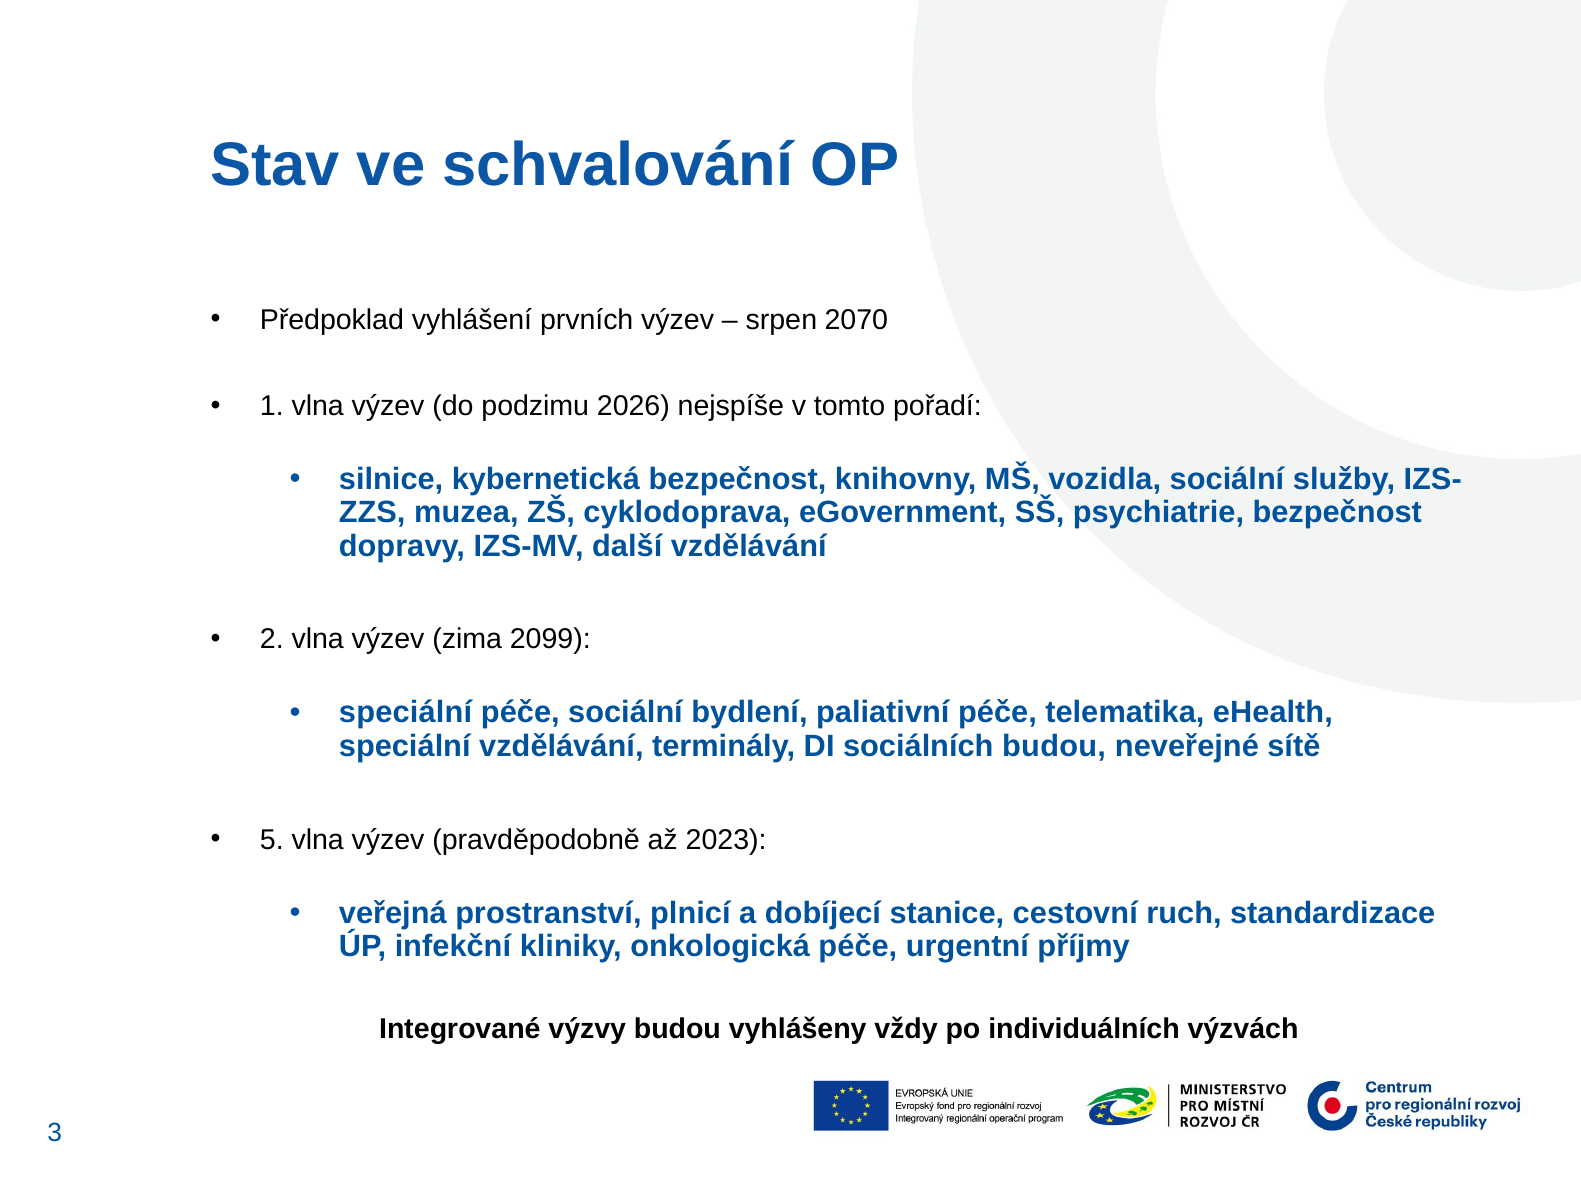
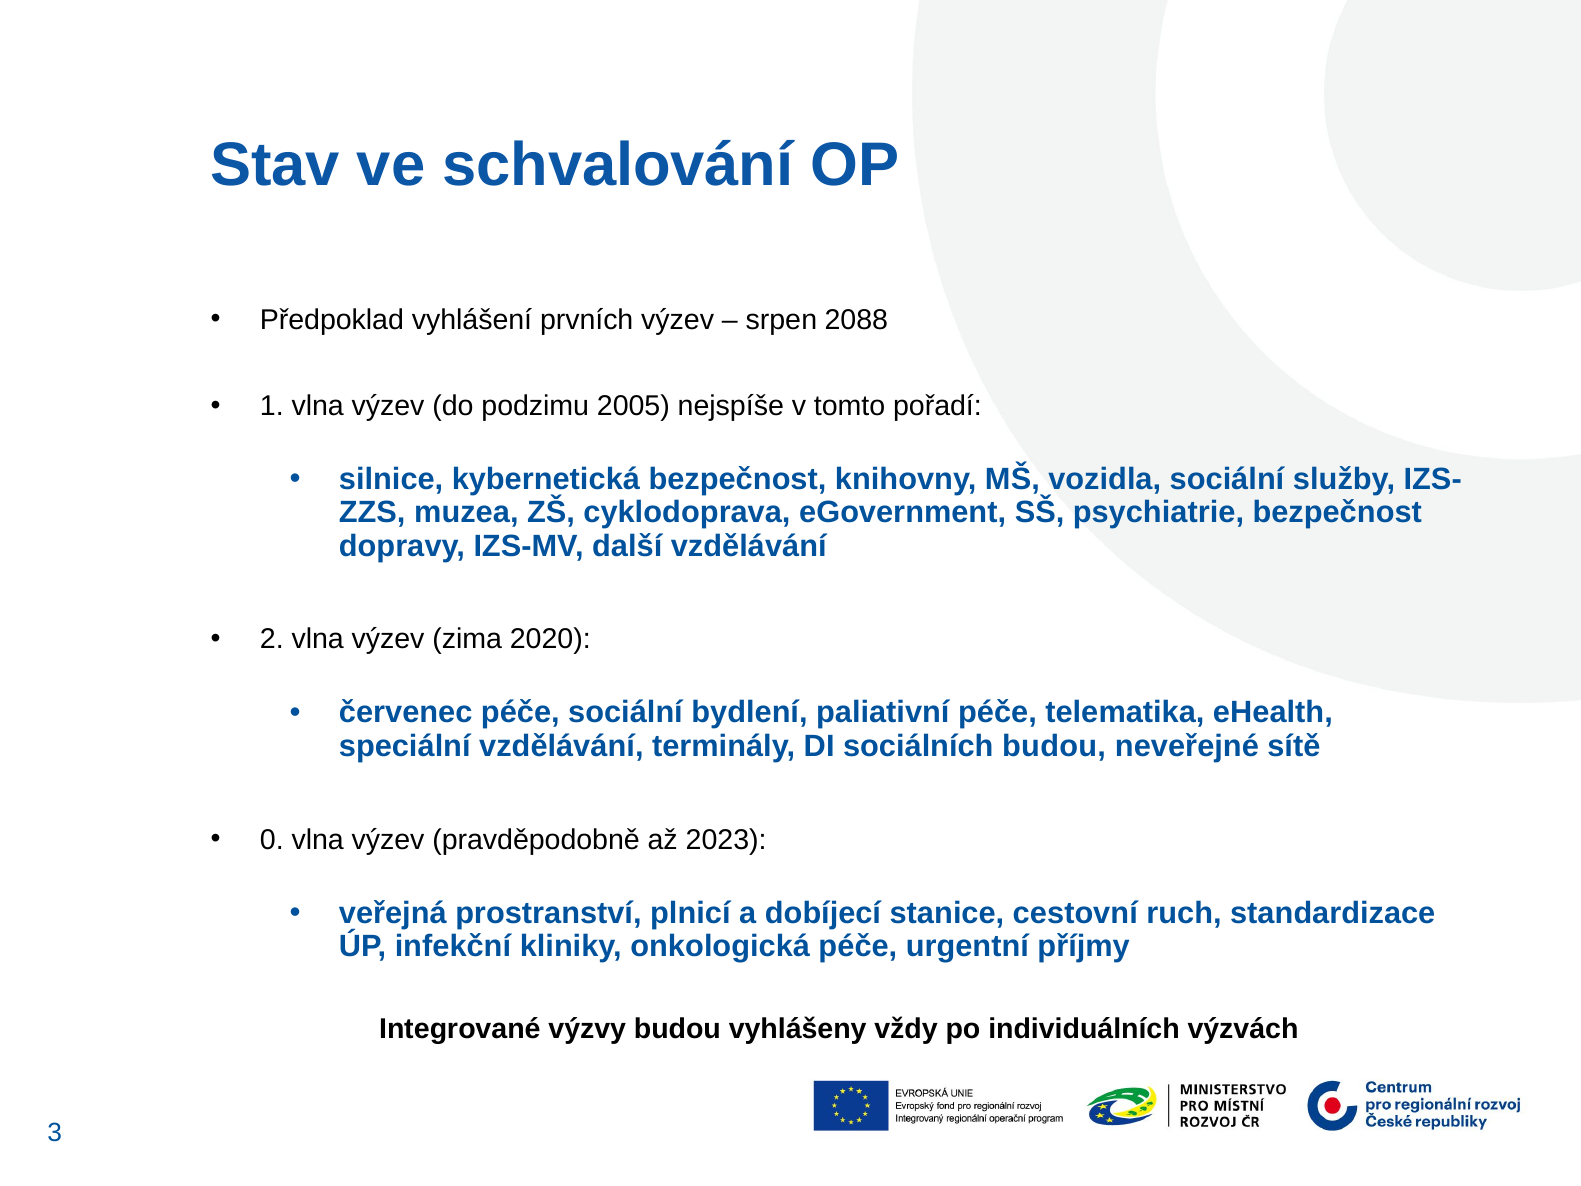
2070: 2070 -> 2088 (856, 320)
2026: 2026 -> 2005 (633, 406)
2099: 2099 -> 2020 (550, 639)
speciální: speciální -> červenec (406, 713)
5: 5 -> 0 (272, 839)
